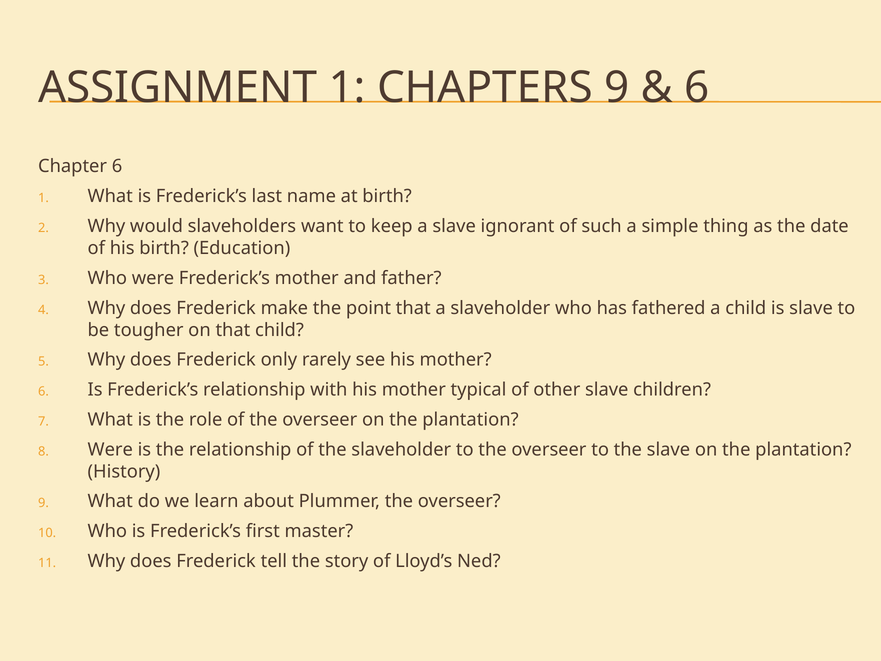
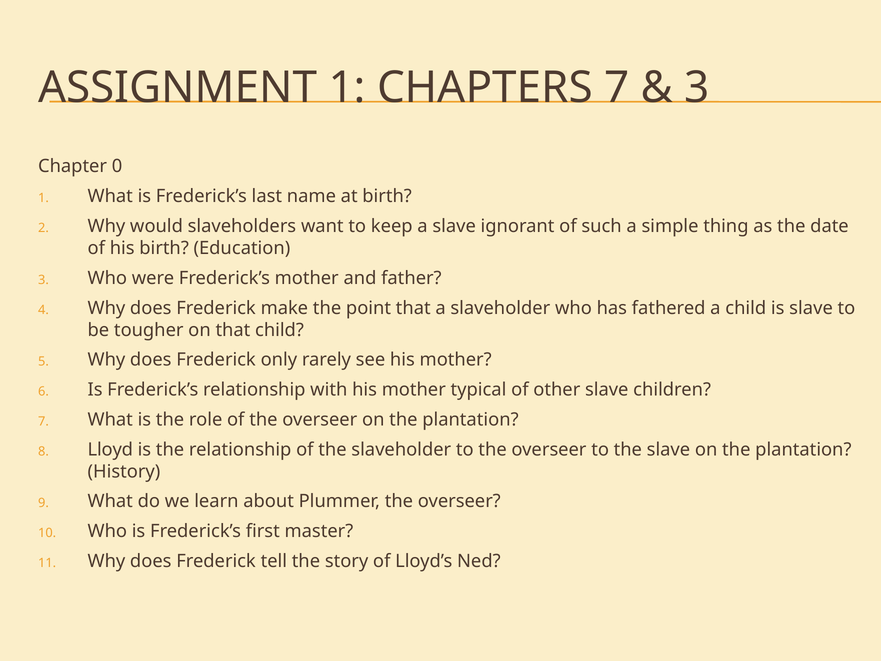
CHAPTERS 9: 9 -> 7 (617, 87)
6: 6 -> 3 (697, 87)
Chapter 6: 6 -> 0 (117, 166)
Were: Were -> Lloyd (110, 449)
